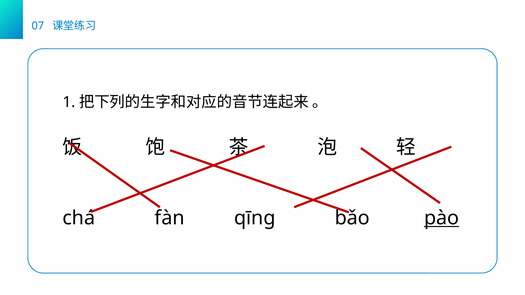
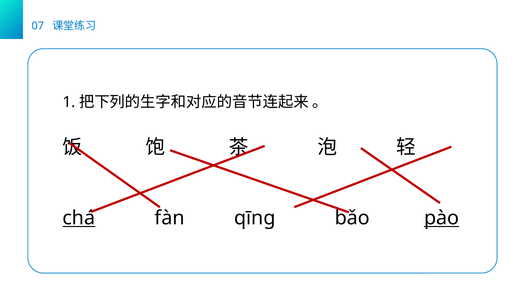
chá underline: none -> present (79, 218)
